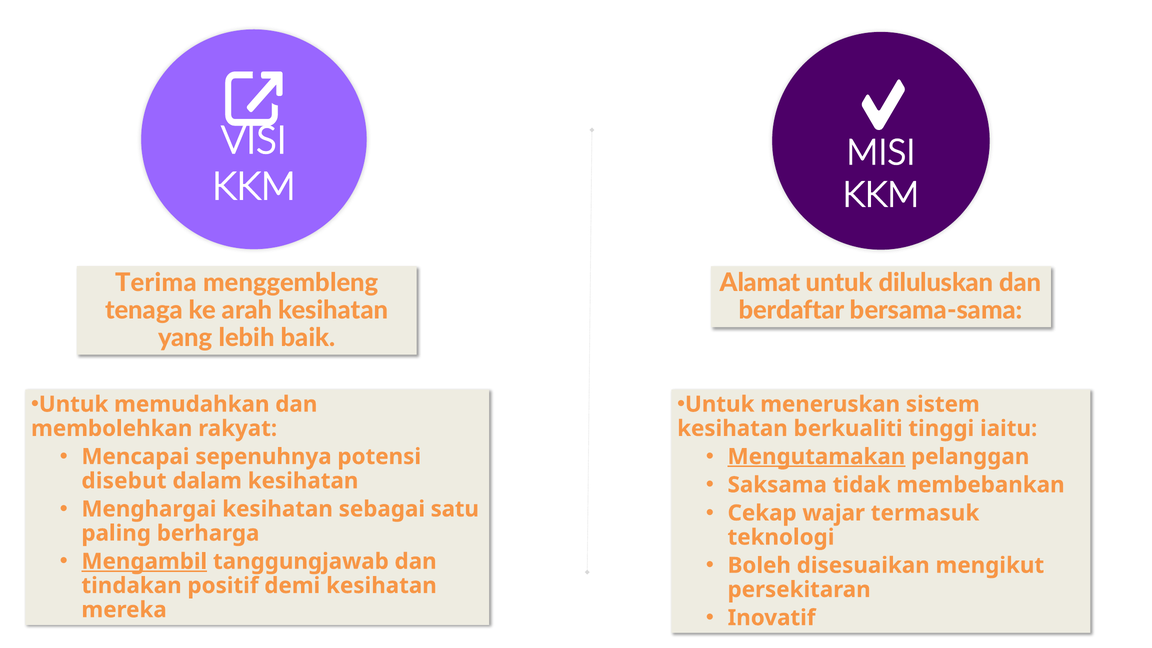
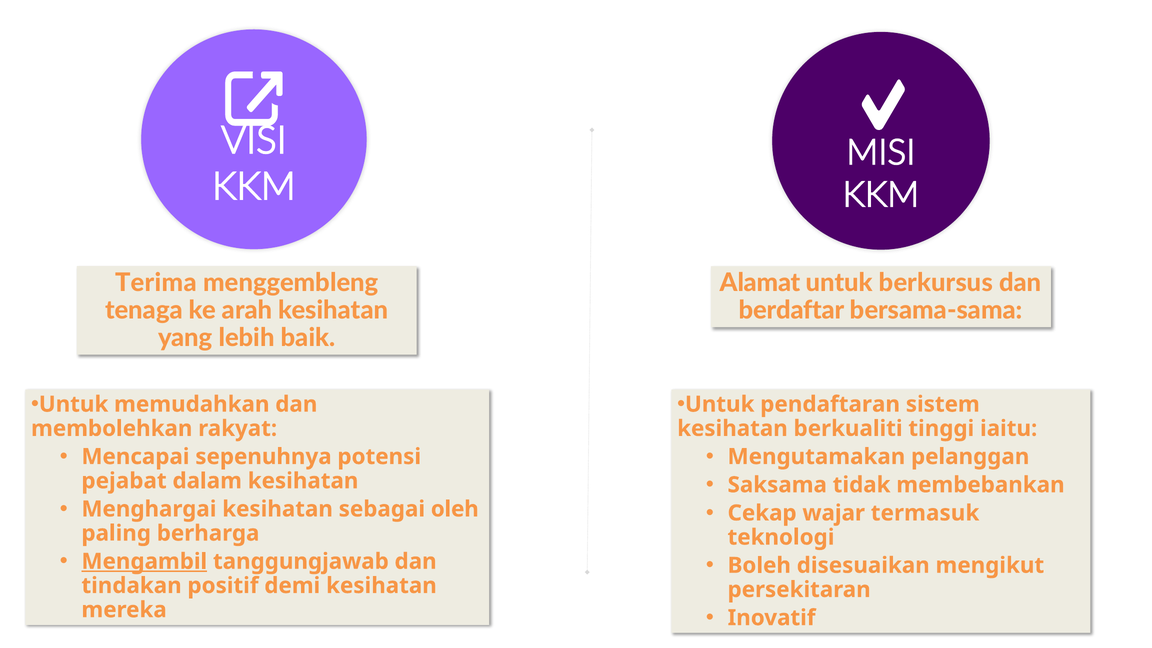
diluluskan: diluluskan -> berkursus (936, 283)
meneruskan: meneruskan -> pendaftaran (830, 404)
Mengutamakan underline: present -> none (816, 457)
disebut: disebut -> pejabat (124, 481)
satu: satu -> oleh (455, 509)
